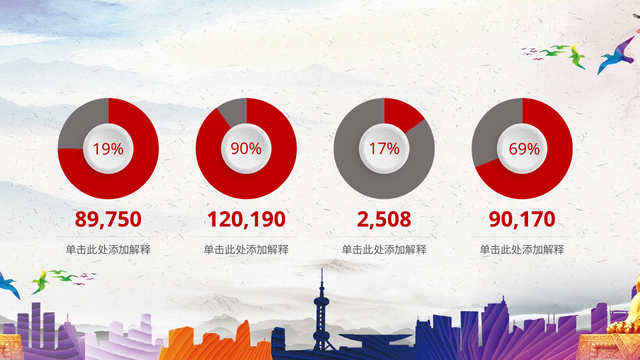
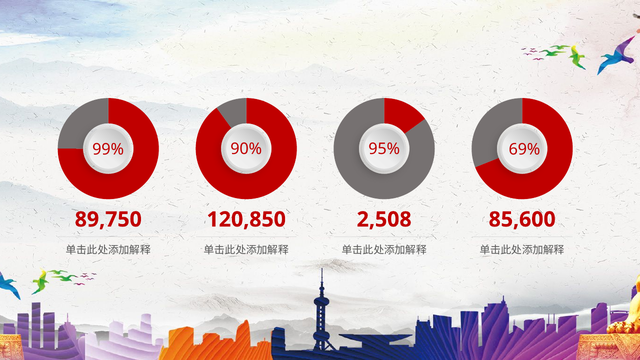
17%: 17% -> 95% (384, 149)
19%: 19% -> 99% (108, 150)
120,190: 120,190 -> 120,850 (246, 220)
90,170: 90,170 -> 85,600 (522, 220)
